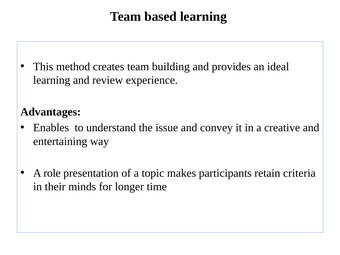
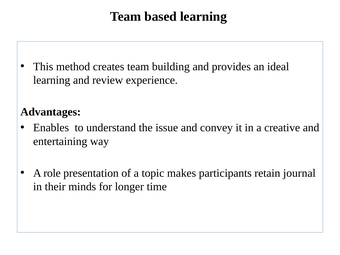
criteria: criteria -> journal (299, 173)
